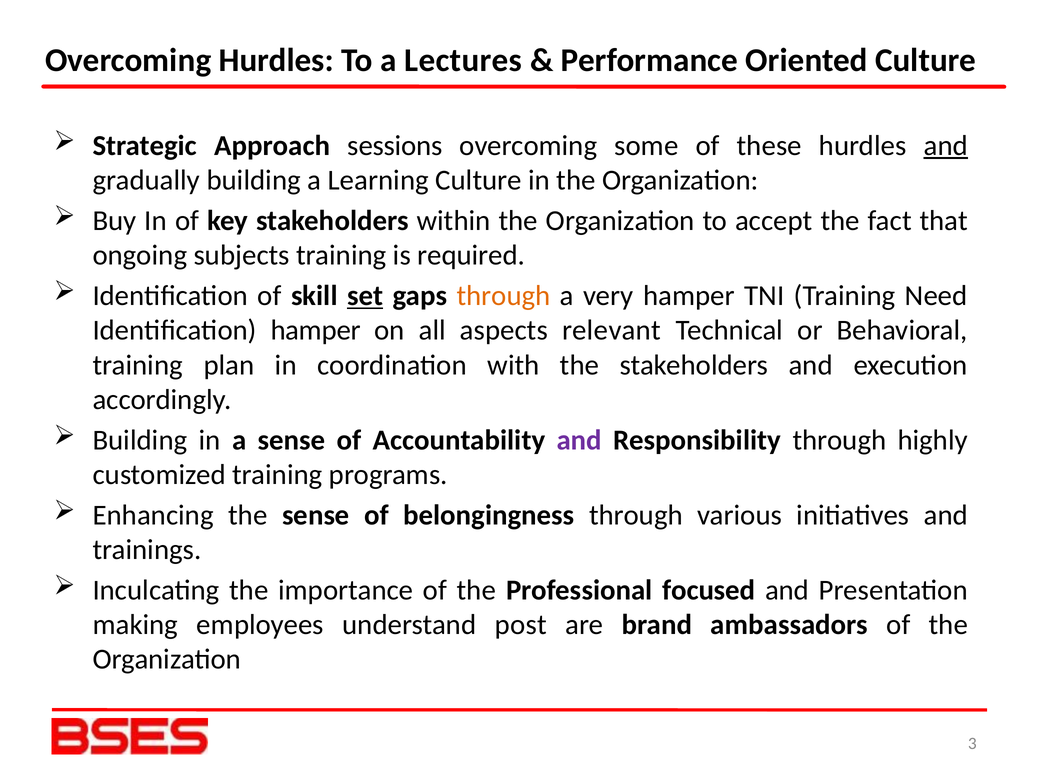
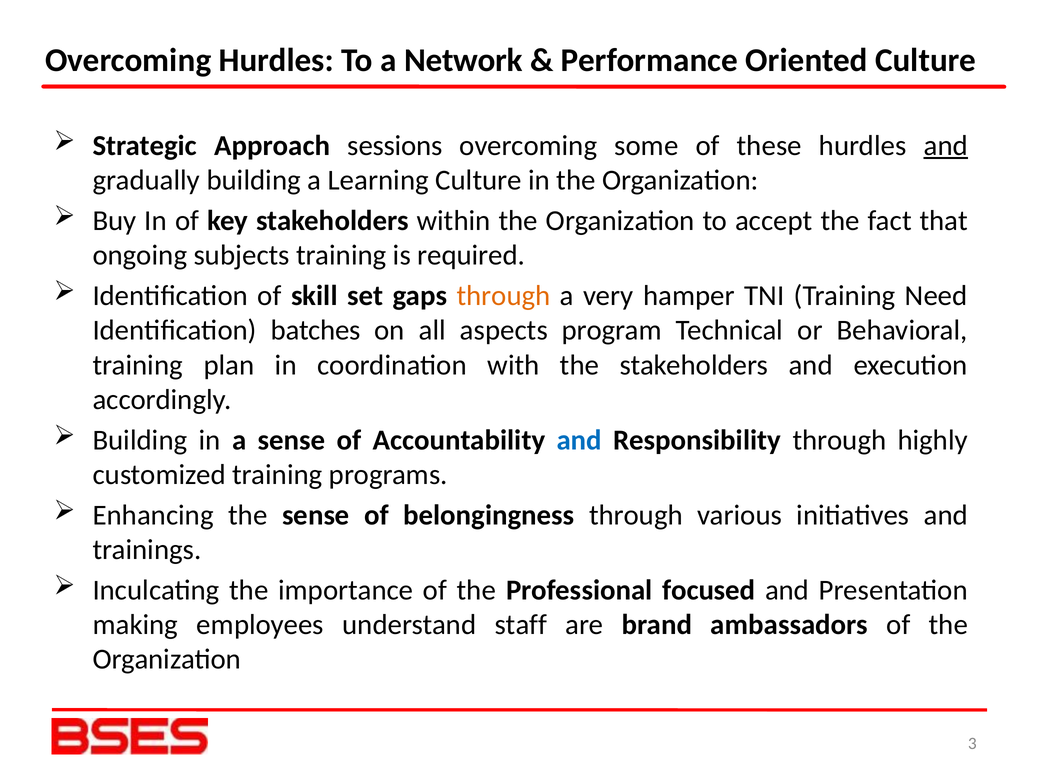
Lectures: Lectures -> Network (463, 60)
set underline: present -> none (365, 296)
Identification hamper: hamper -> batches (316, 331)
relevant: relevant -> program (612, 331)
and colour: purple -> blue (579, 440)
post: post -> staff (521, 625)
